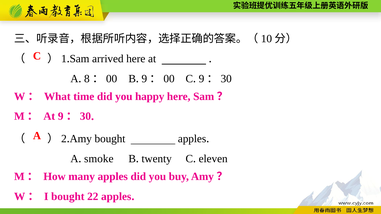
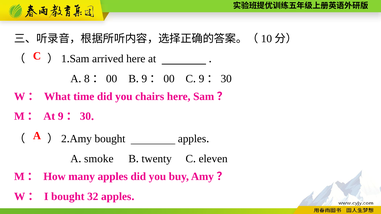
happy: happy -> chairs (150, 96)
22: 22 -> 32 (93, 197)
